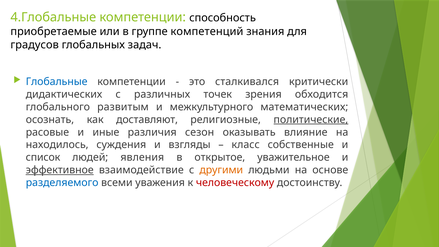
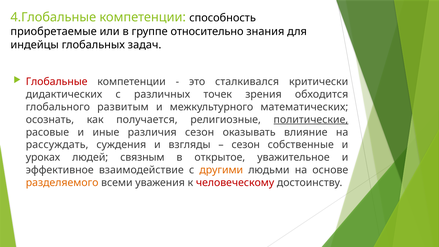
компетенций: компетенций -> относительно (207, 32)
градусов: градусов -> индейцы (35, 45)
Глобальные colour: blue -> red (57, 82)
доставляют: доставляют -> получается (147, 120)
находилось: находилось -> рассуждать (57, 145)
класс: класс -> сезон (246, 145)
список: список -> уроках (43, 157)
явления: явления -> связным (142, 157)
эффективное underline: present -> none (60, 170)
разделяемого colour: blue -> orange (62, 183)
